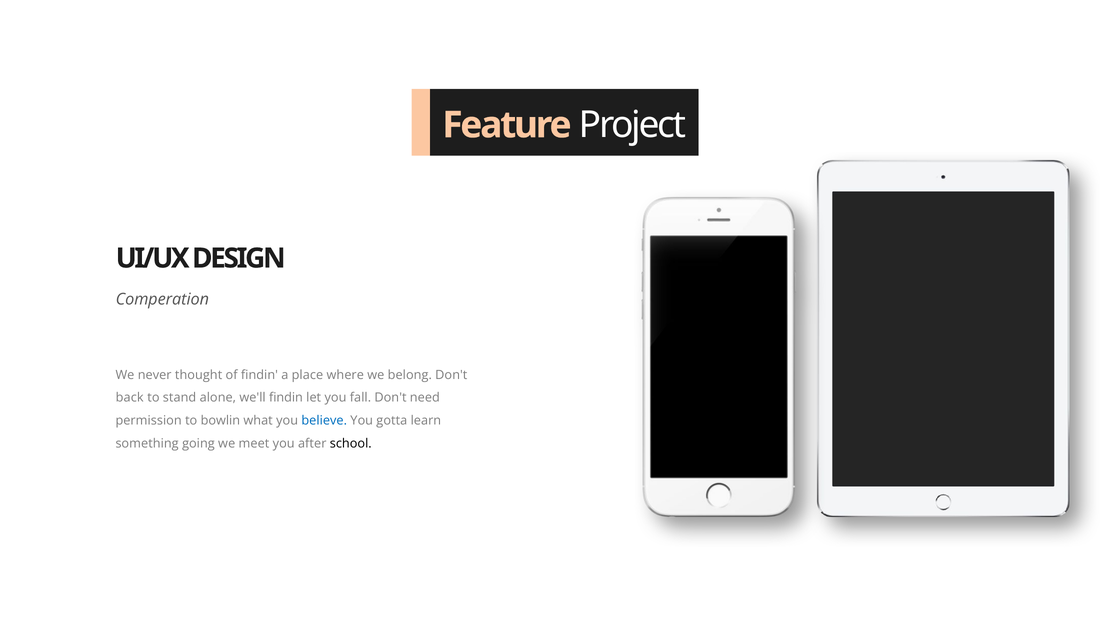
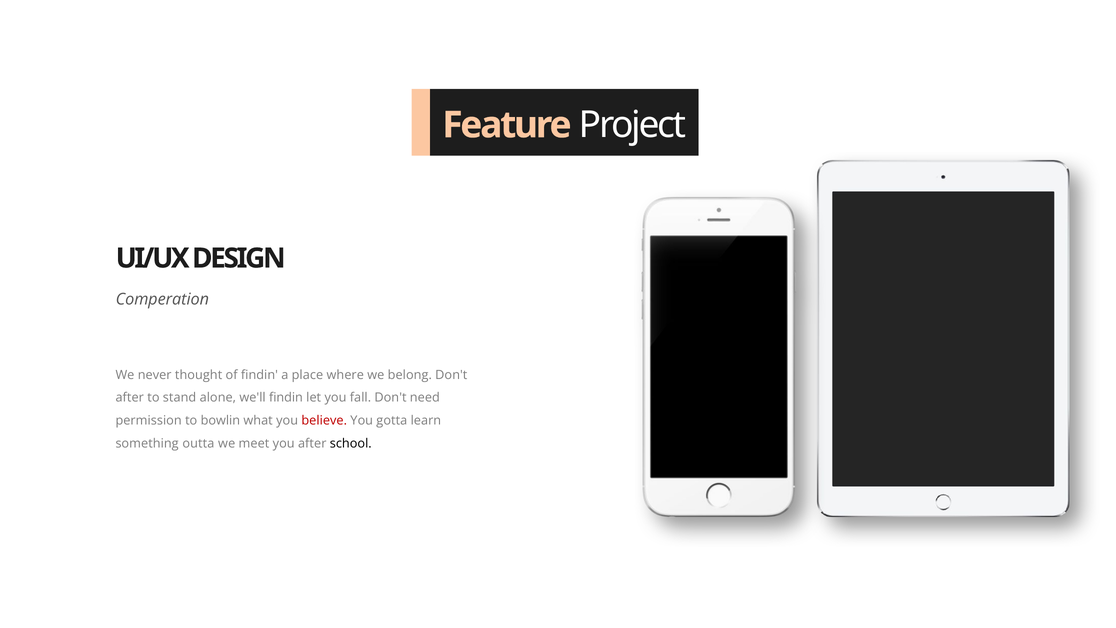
back: back -> after (130, 398)
believe colour: blue -> red (324, 421)
going: going -> outta (198, 444)
